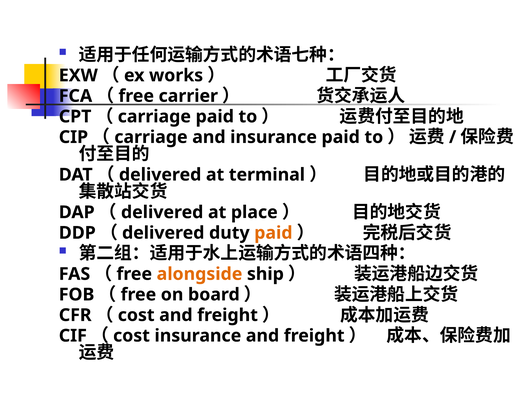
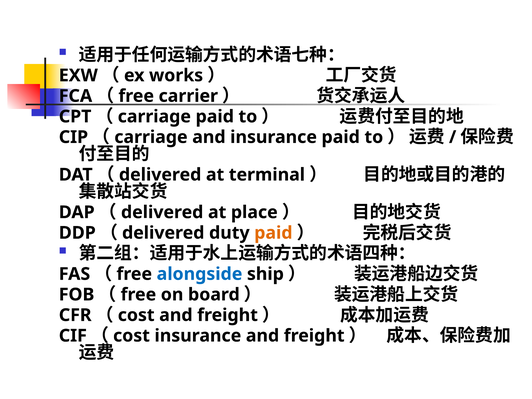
alongside colour: orange -> blue (199, 274)
